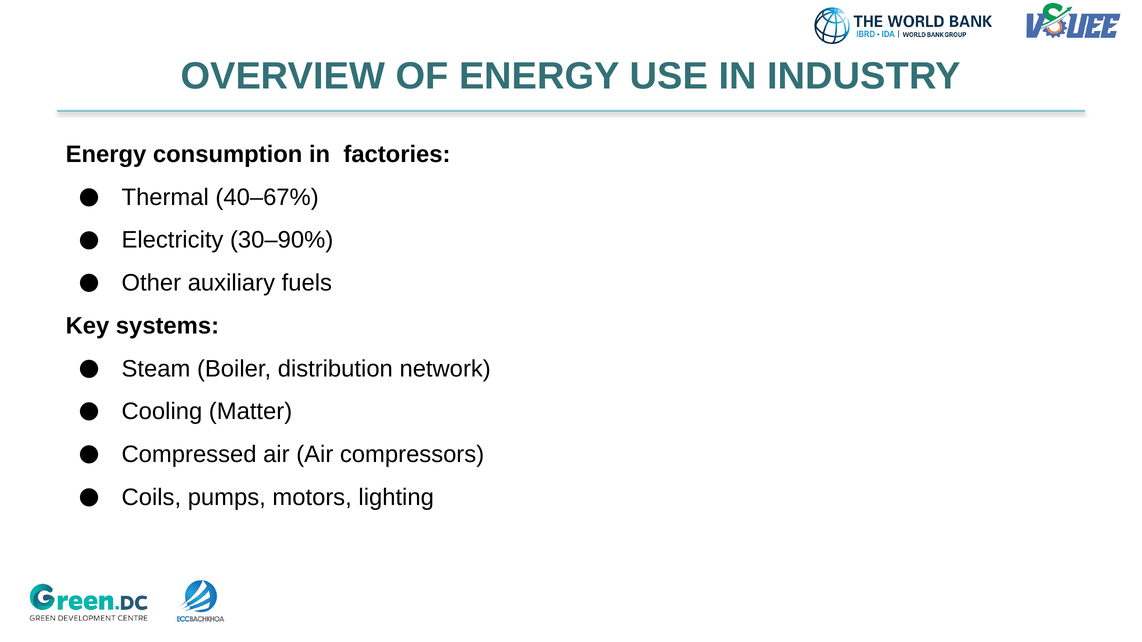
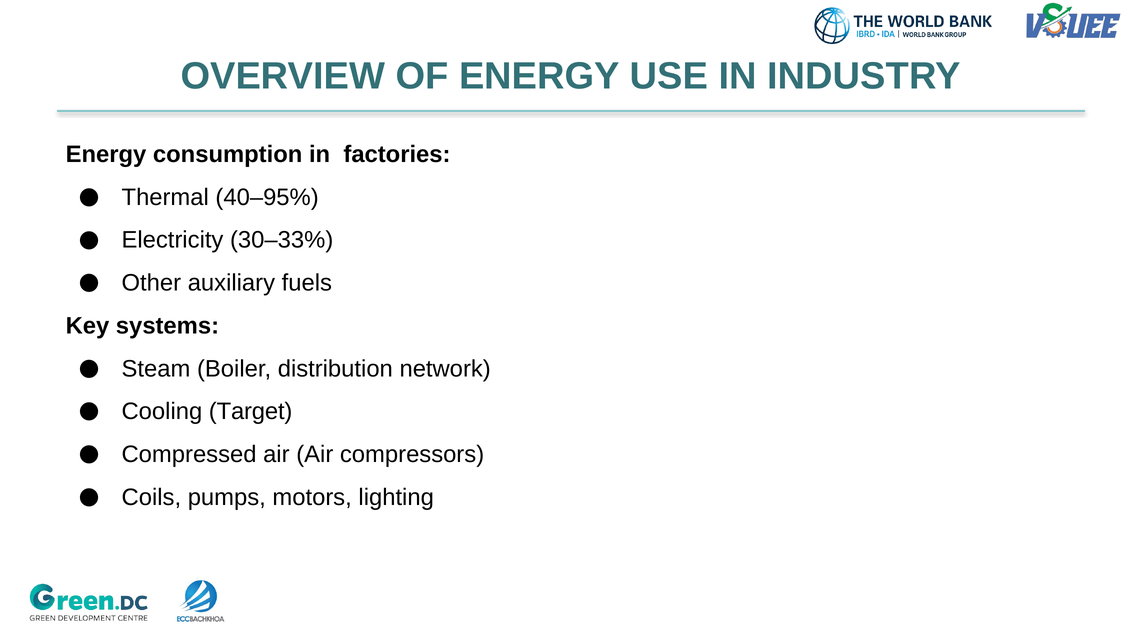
40–67%: 40–67% -> 40–95% (267, 197)
30–90%: 30–90% -> 30–33% (282, 240)
Matter: Matter -> Target (251, 412)
